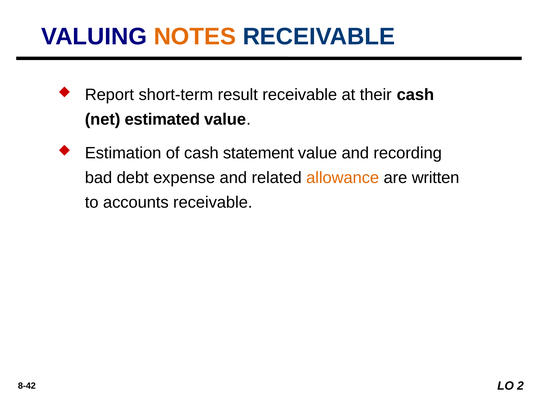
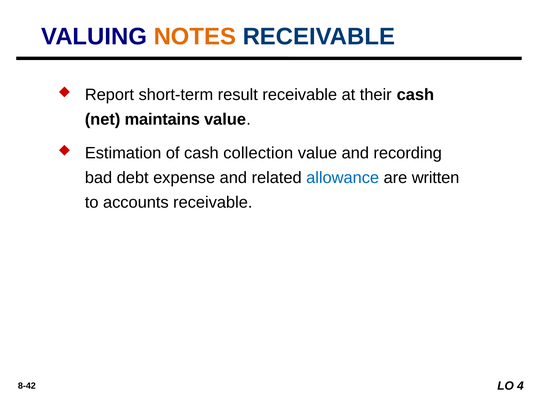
estimated: estimated -> maintains (162, 119)
statement: statement -> collection (258, 153)
allowance colour: orange -> blue (343, 178)
2: 2 -> 4 (520, 385)
